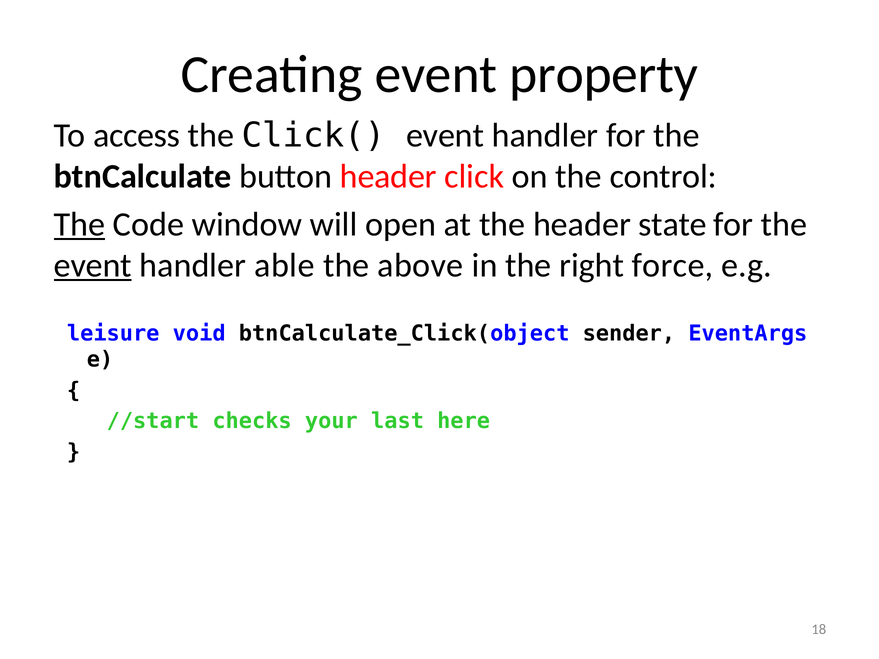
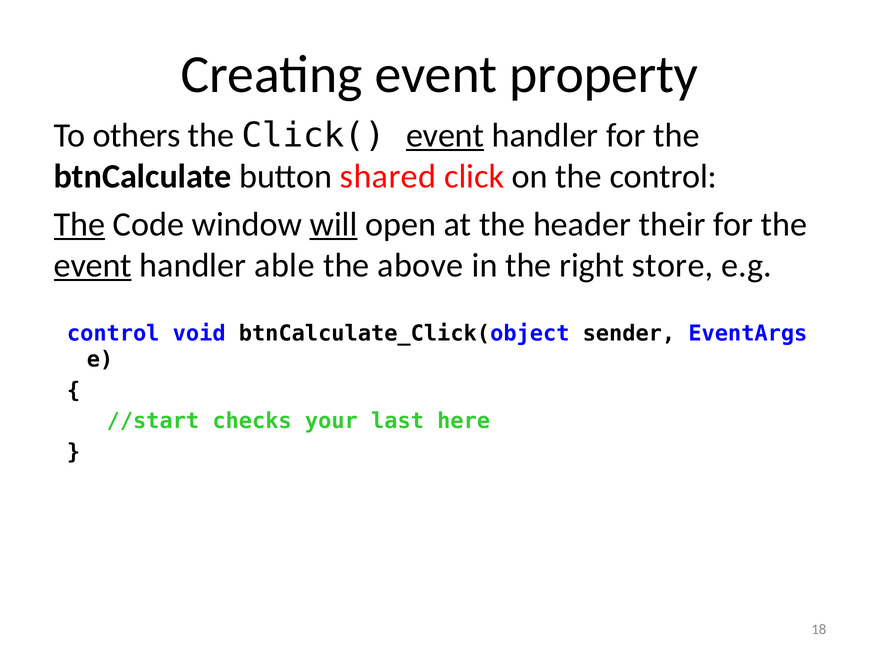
access: access -> others (137, 135)
event underline: none -> present (445, 135)
button header: header -> shared (388, 177)
will underline: none -> present (334, 224)
state: state -> their (672, 224)
force: force -> store (673, 265)
leisure: leisure -> control (113, 333)
